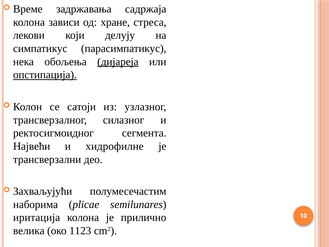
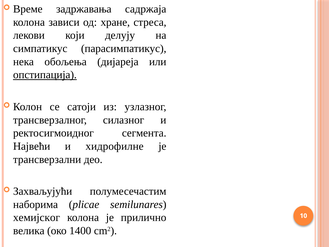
дијареја underline: present -> none (118, 62)
иритација: иритација -> хемијског (37, 217)
1123: 1123 -> 1400 (80, 231)
